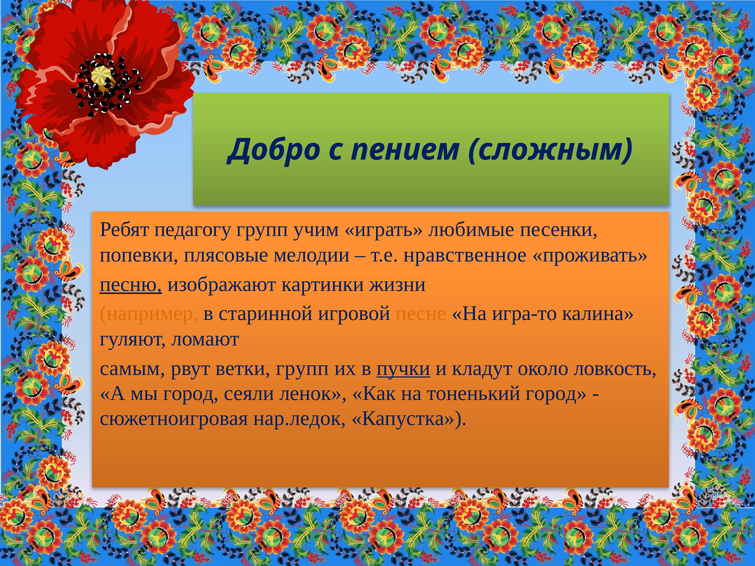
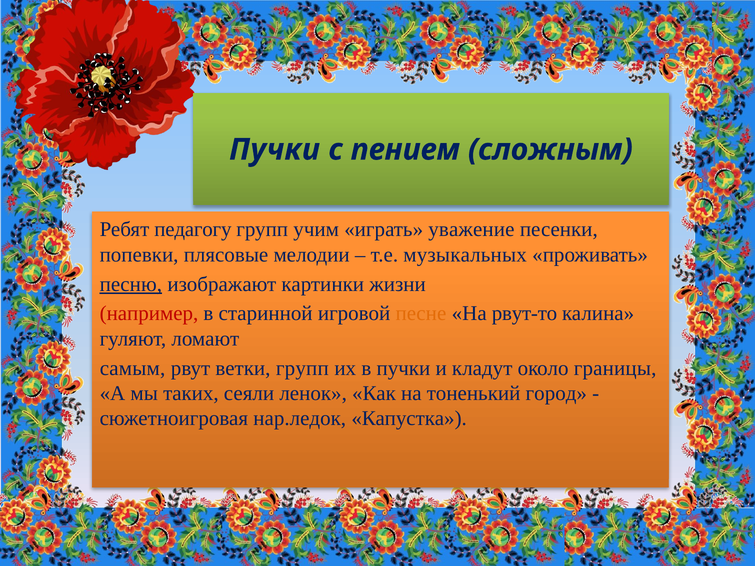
Добро: Добро -> Пучки (275, 150)
любимые: любимые -> уважение (471, 230)
нравственное: нравственное -> музыкальных (465, 255)
например colour: orange -> red (149, 314)
игра-то: игра-то -> рвут-то (525, 314)
пучки underline: present -> none (403, 368)
ловкость: ловкость -> границы (615, 368)
мы город: город -> таких (191, 393)
